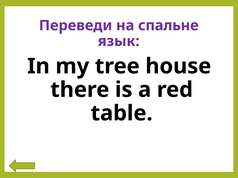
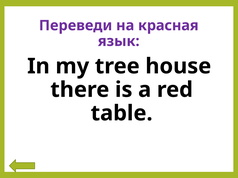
спальне: спальне -> красная (168, 26)
